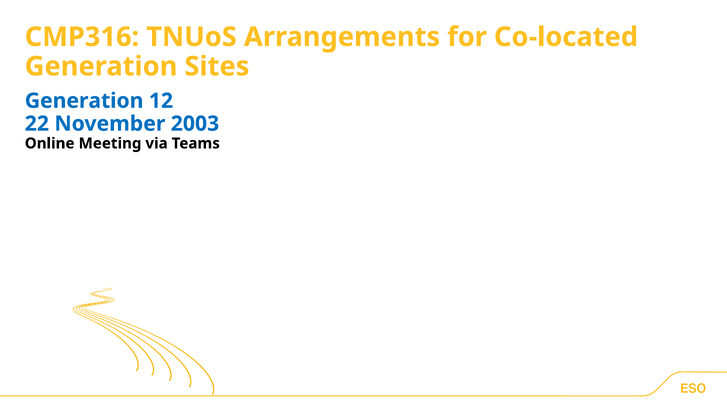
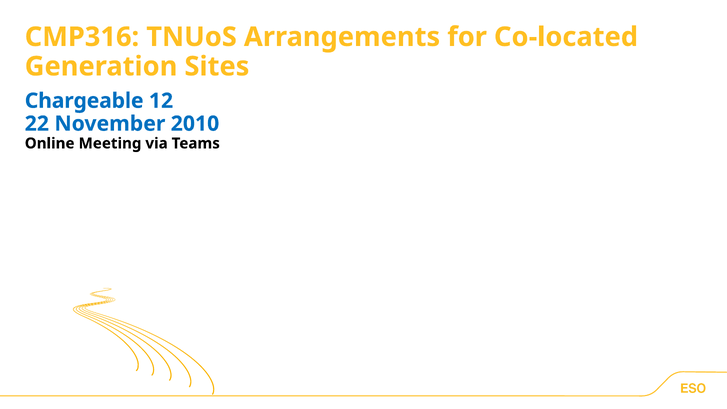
Generation: Generation -> Chargeable (84, 101)
2003: 2003 -> 2010 (195, 124)
